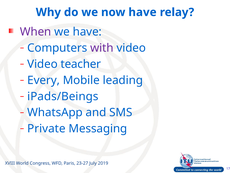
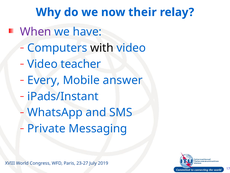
now have: have -> their (142, 12)
with colour: purple -> black (102, 48)
leading: leading -> answer (123, 80)
iPads/Beings: iPads/Beings -> iPads/Instant (63, 96)
